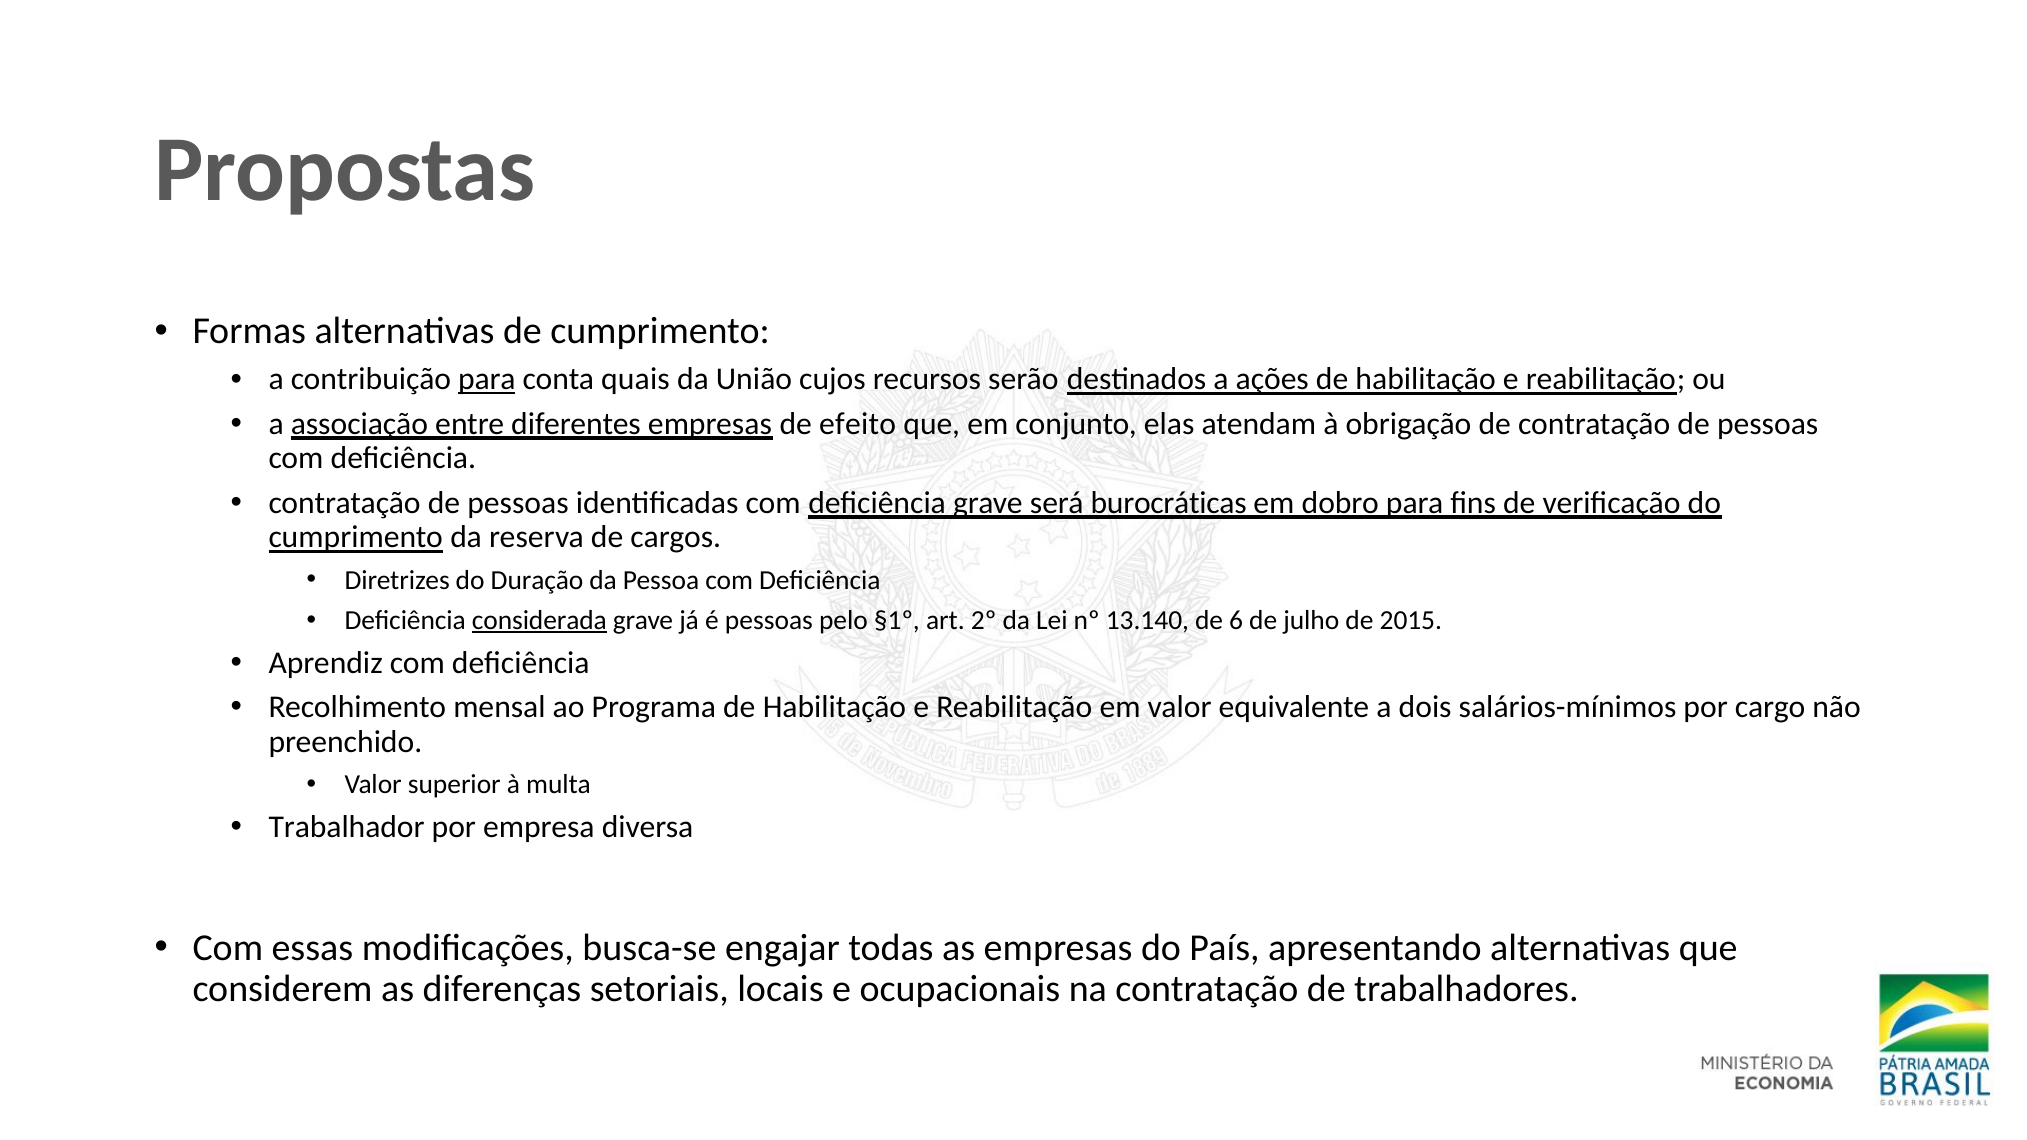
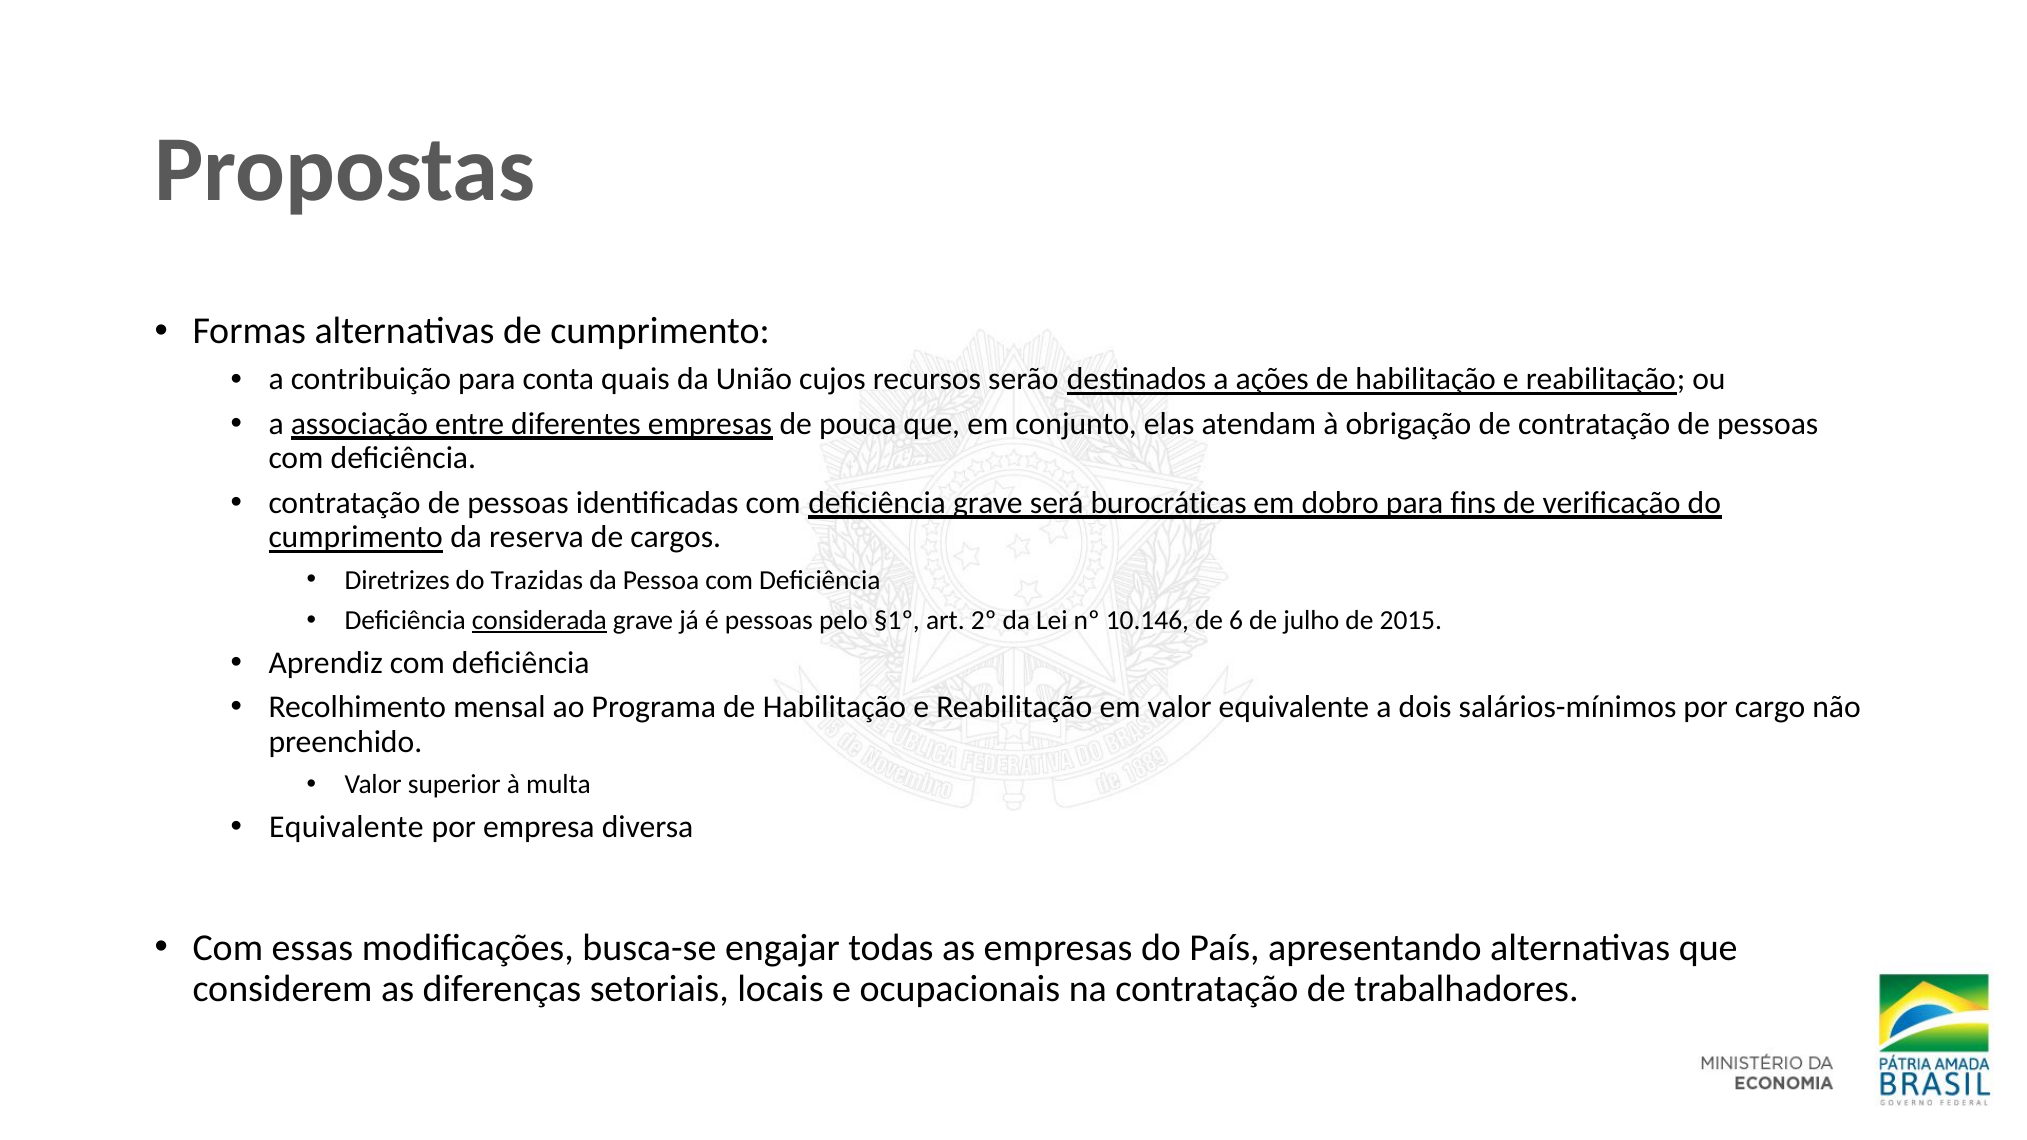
para underline: present -> none (487, 380)
efeito: efeito -> pouca (858, 424)
Duração: Duração -> Trazidas (537, 580)
13.140: 13.140 -> 10.146 (1147, 620)
Trabalhador: Trabalhador -> Equivalente (346, 827)
